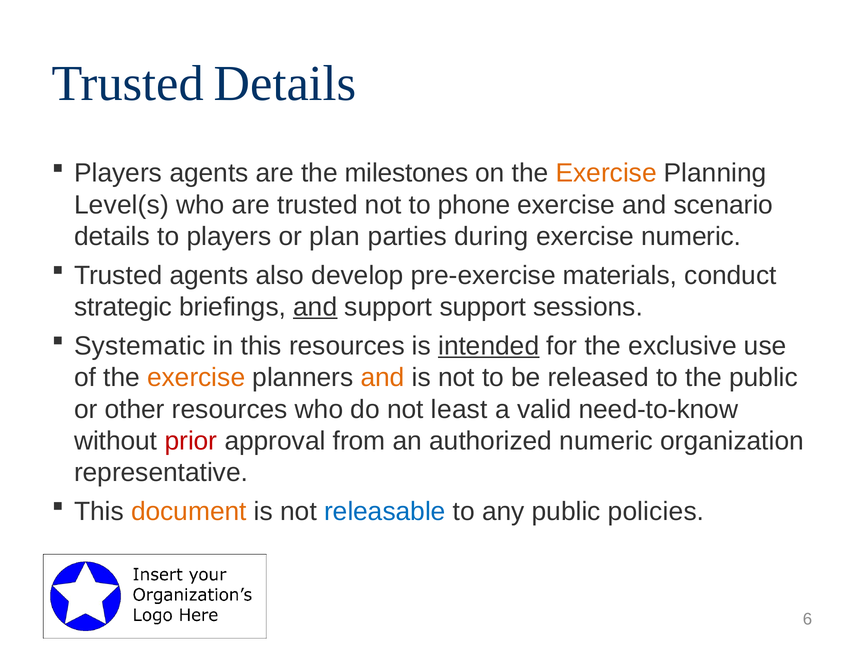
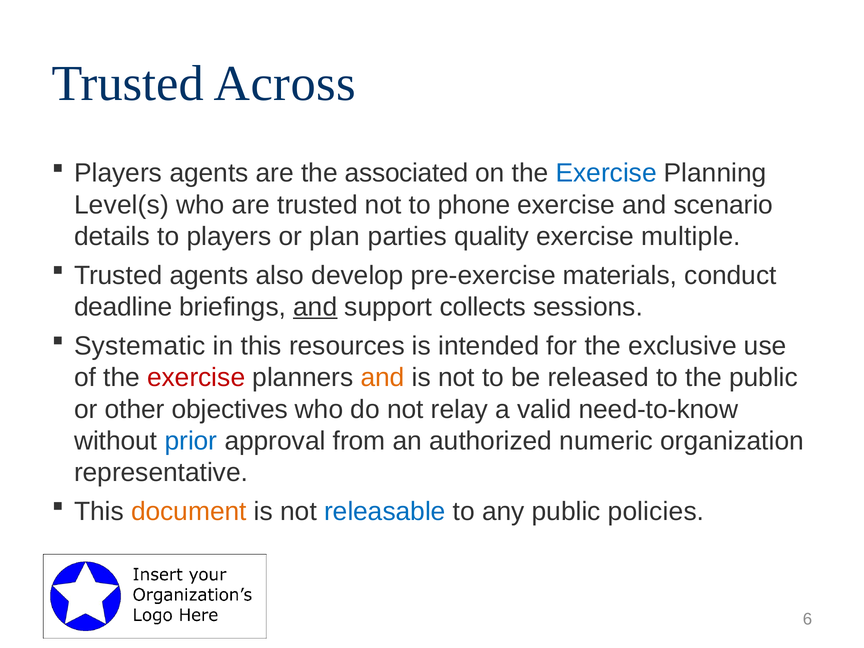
Trusted Details: Details -> Across (285, 83)
milestones: milestones -> associated (407, 173)
Exercise colour: orange -> blue (606, 173)
during: during -> quality (492, 237)
exercise numeric: numeric -> multiple (691, 237)
strategic: strategic -> deadline (123, 307)
support support: support -> collects (483, 307)
intended underline: present -> none (489, 346)
exercise colour: orange -> red (196, 378)
other resources: resources -> objectives (230, 409)
least: least -> relay (459, 409)
prior colour: red -> blue (191, 441)
